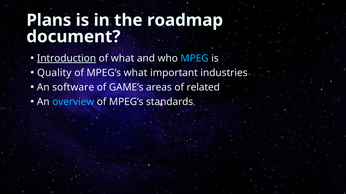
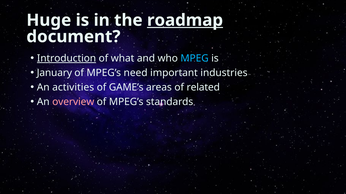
Plans: Plans -> Huge (49, 20)
roadmap underline: none -> present (185, 20)
Quality: Quality -> January (54, 73)
MPEG’s what: what -> need (136, 73)
software: software -> activities (73, 88)
overview colour: light blue -> pink (73, 102)
